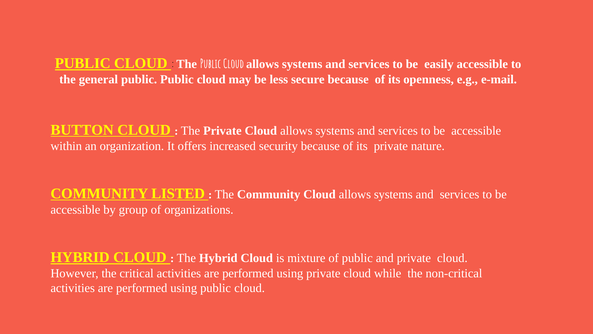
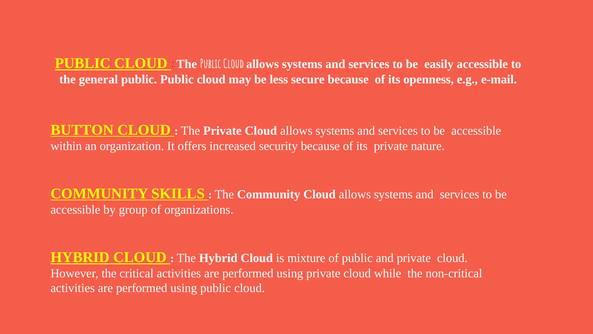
LISTED: LISTED -> SKILLS (178, 193)
